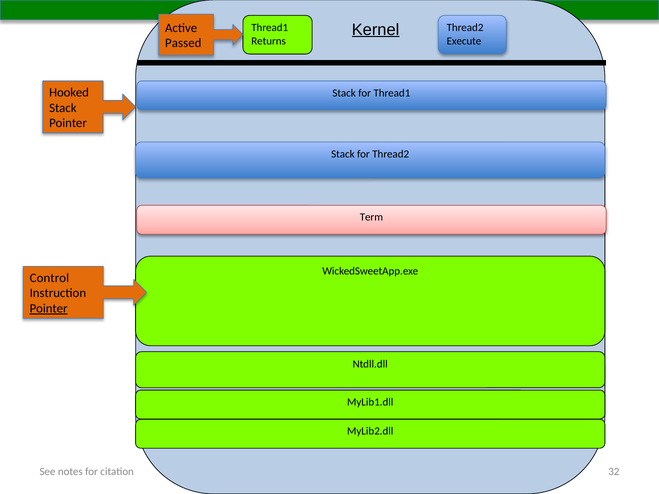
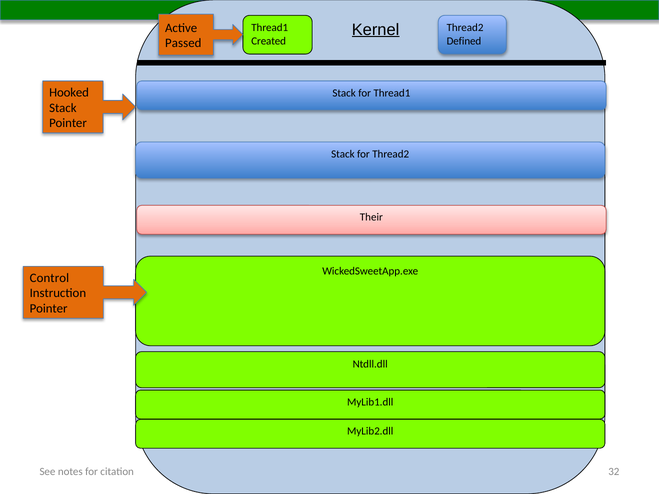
Returns: Returns -> Created (269, 41)
Execute: Execute -> Defined (464, 41)
Term: Term -> Their (371, 217)
Pointer underline: present -> none (49, 309)
